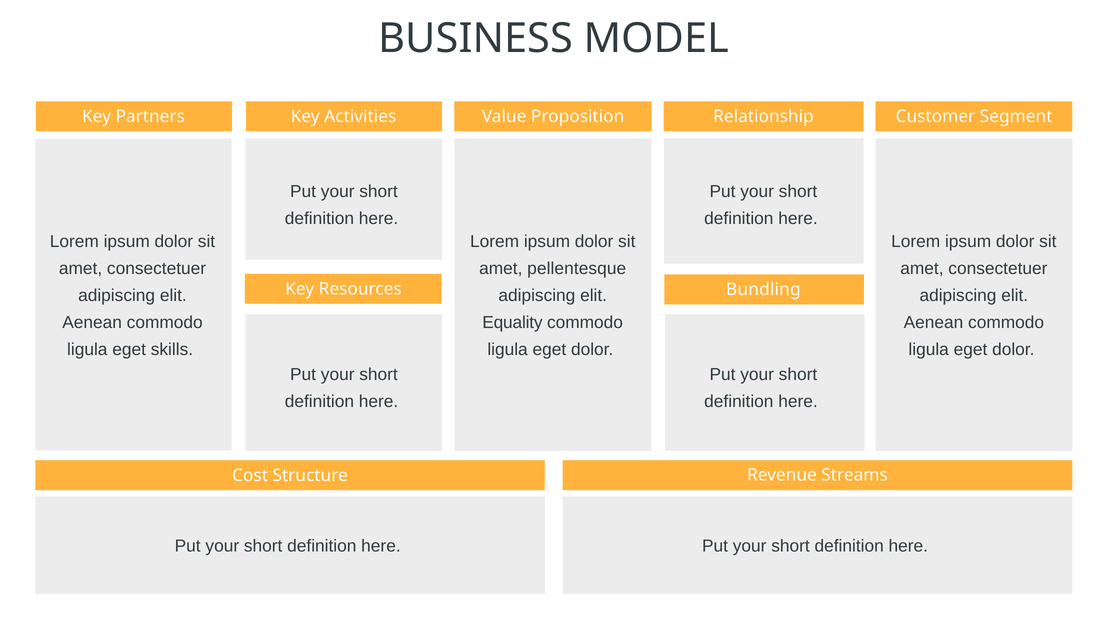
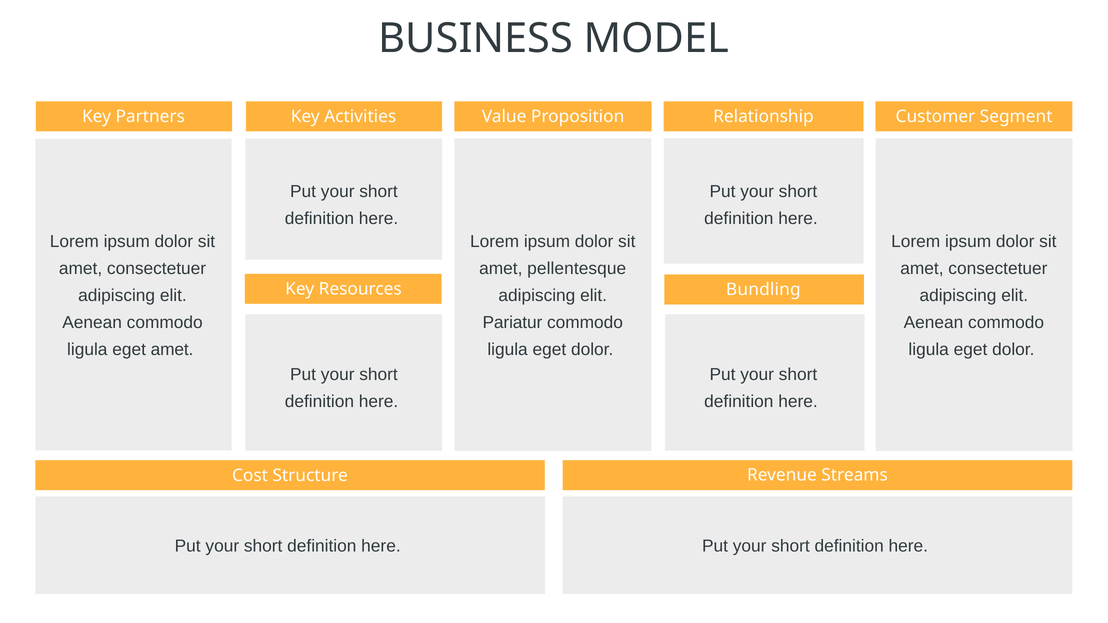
Equality: Equality -> Pariatur (512, 323)
eget skills: skills -> amet (172, 350)
